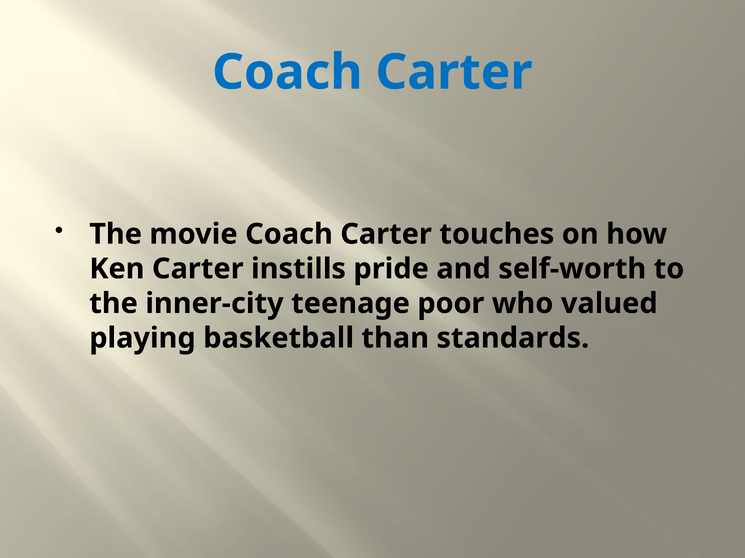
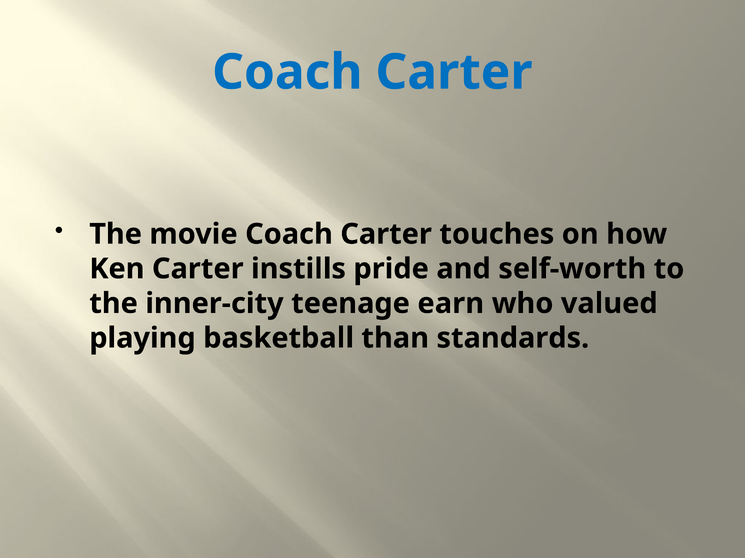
poor: poor -> earn (451, 304)
